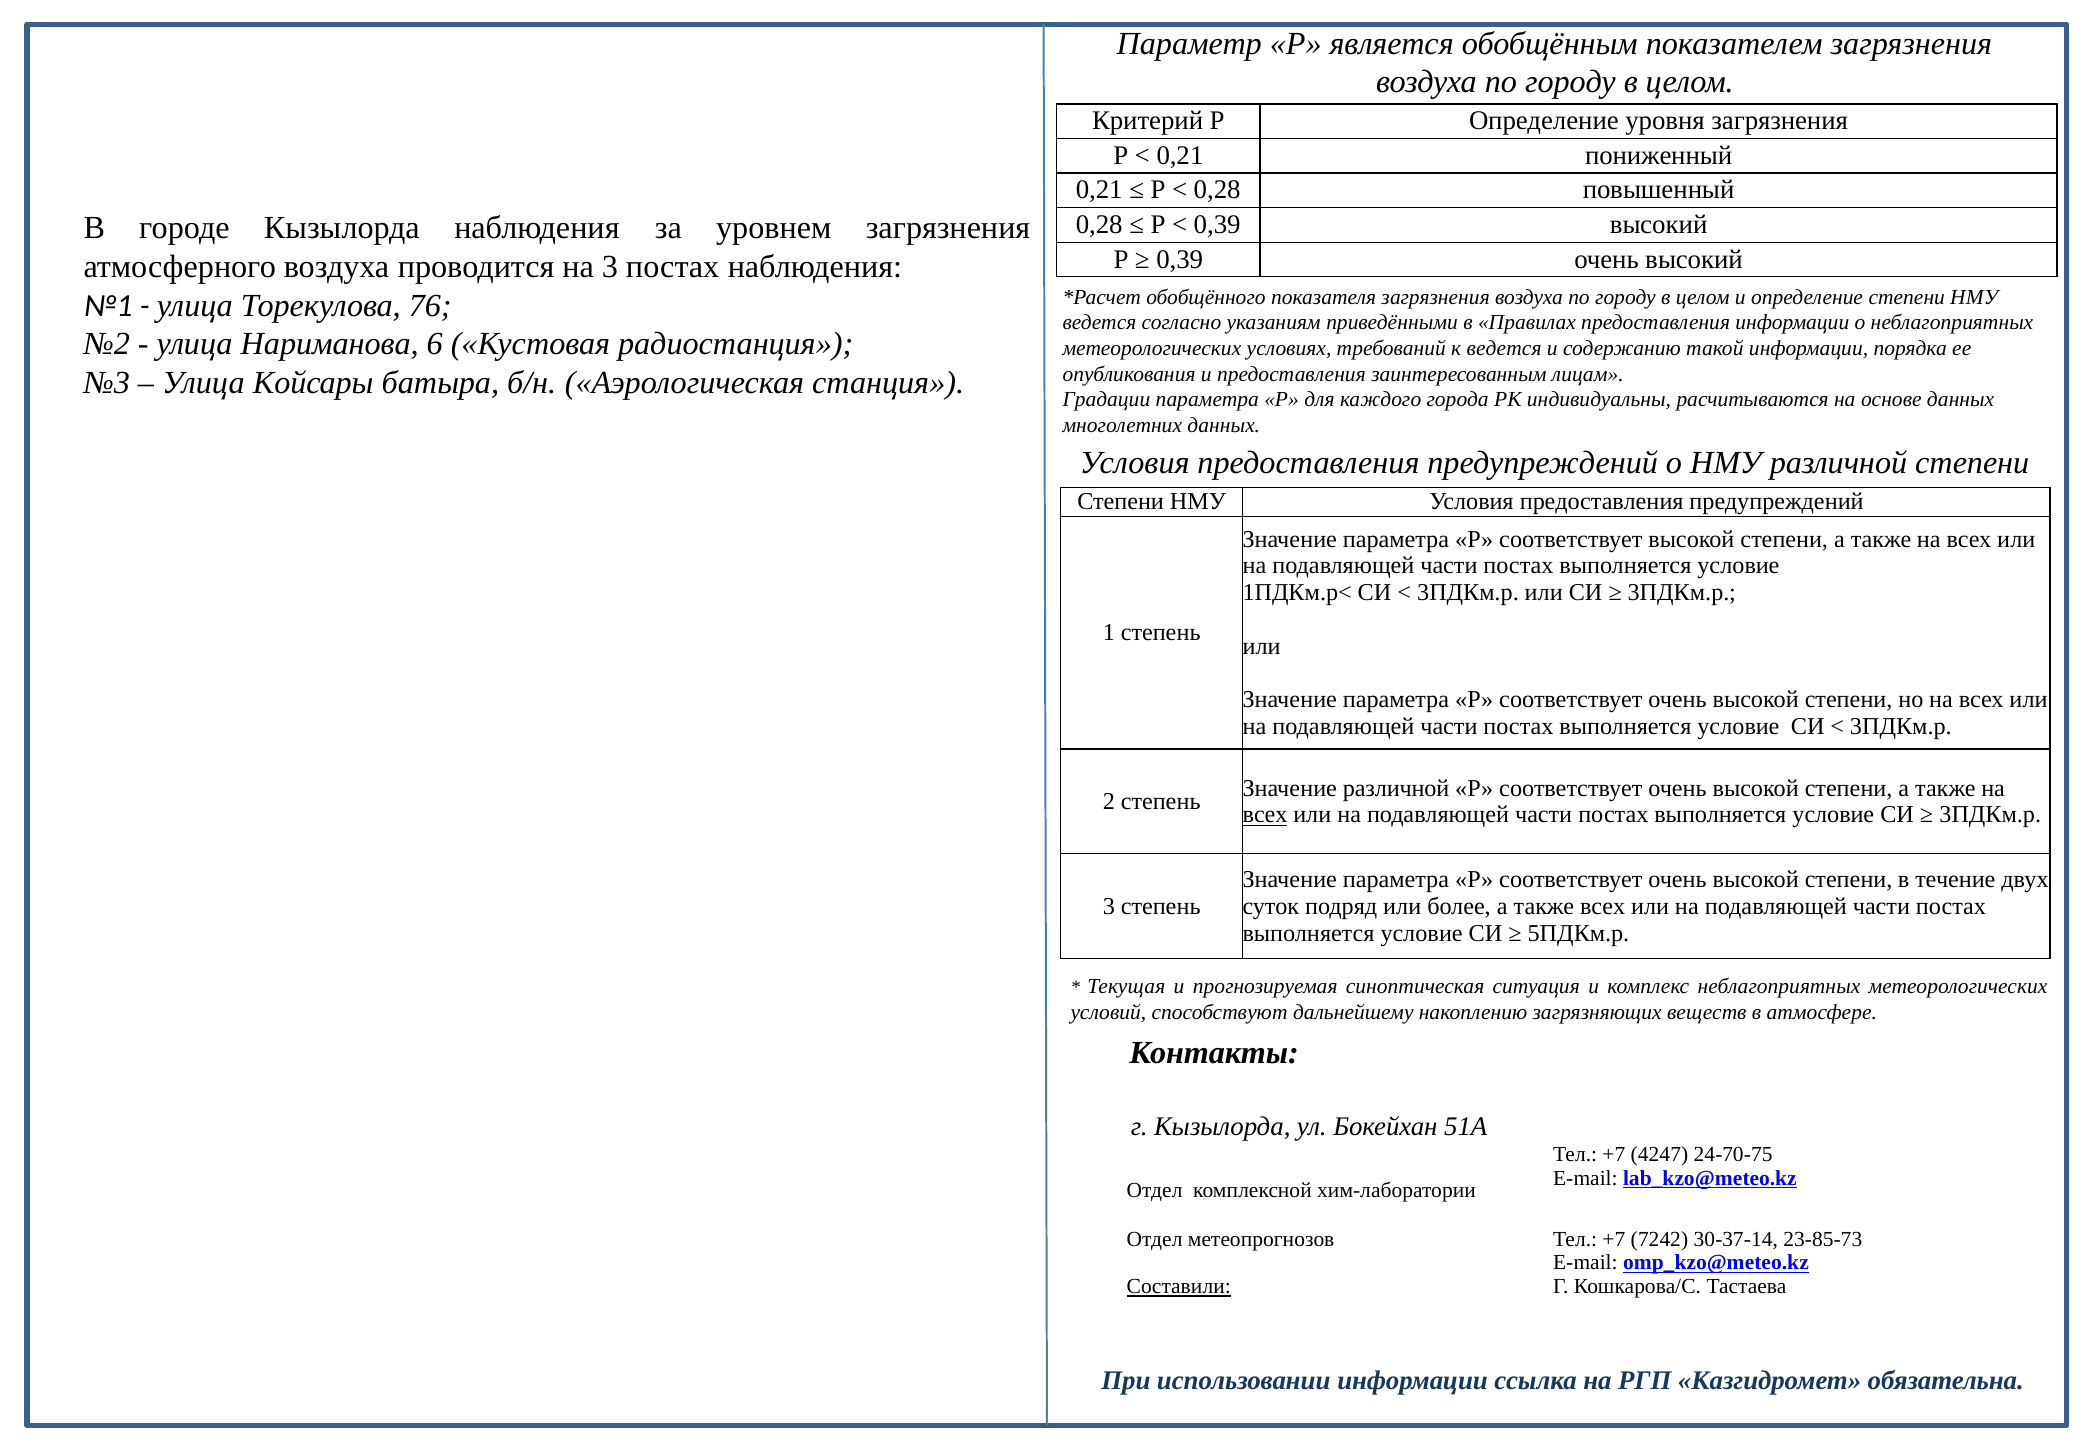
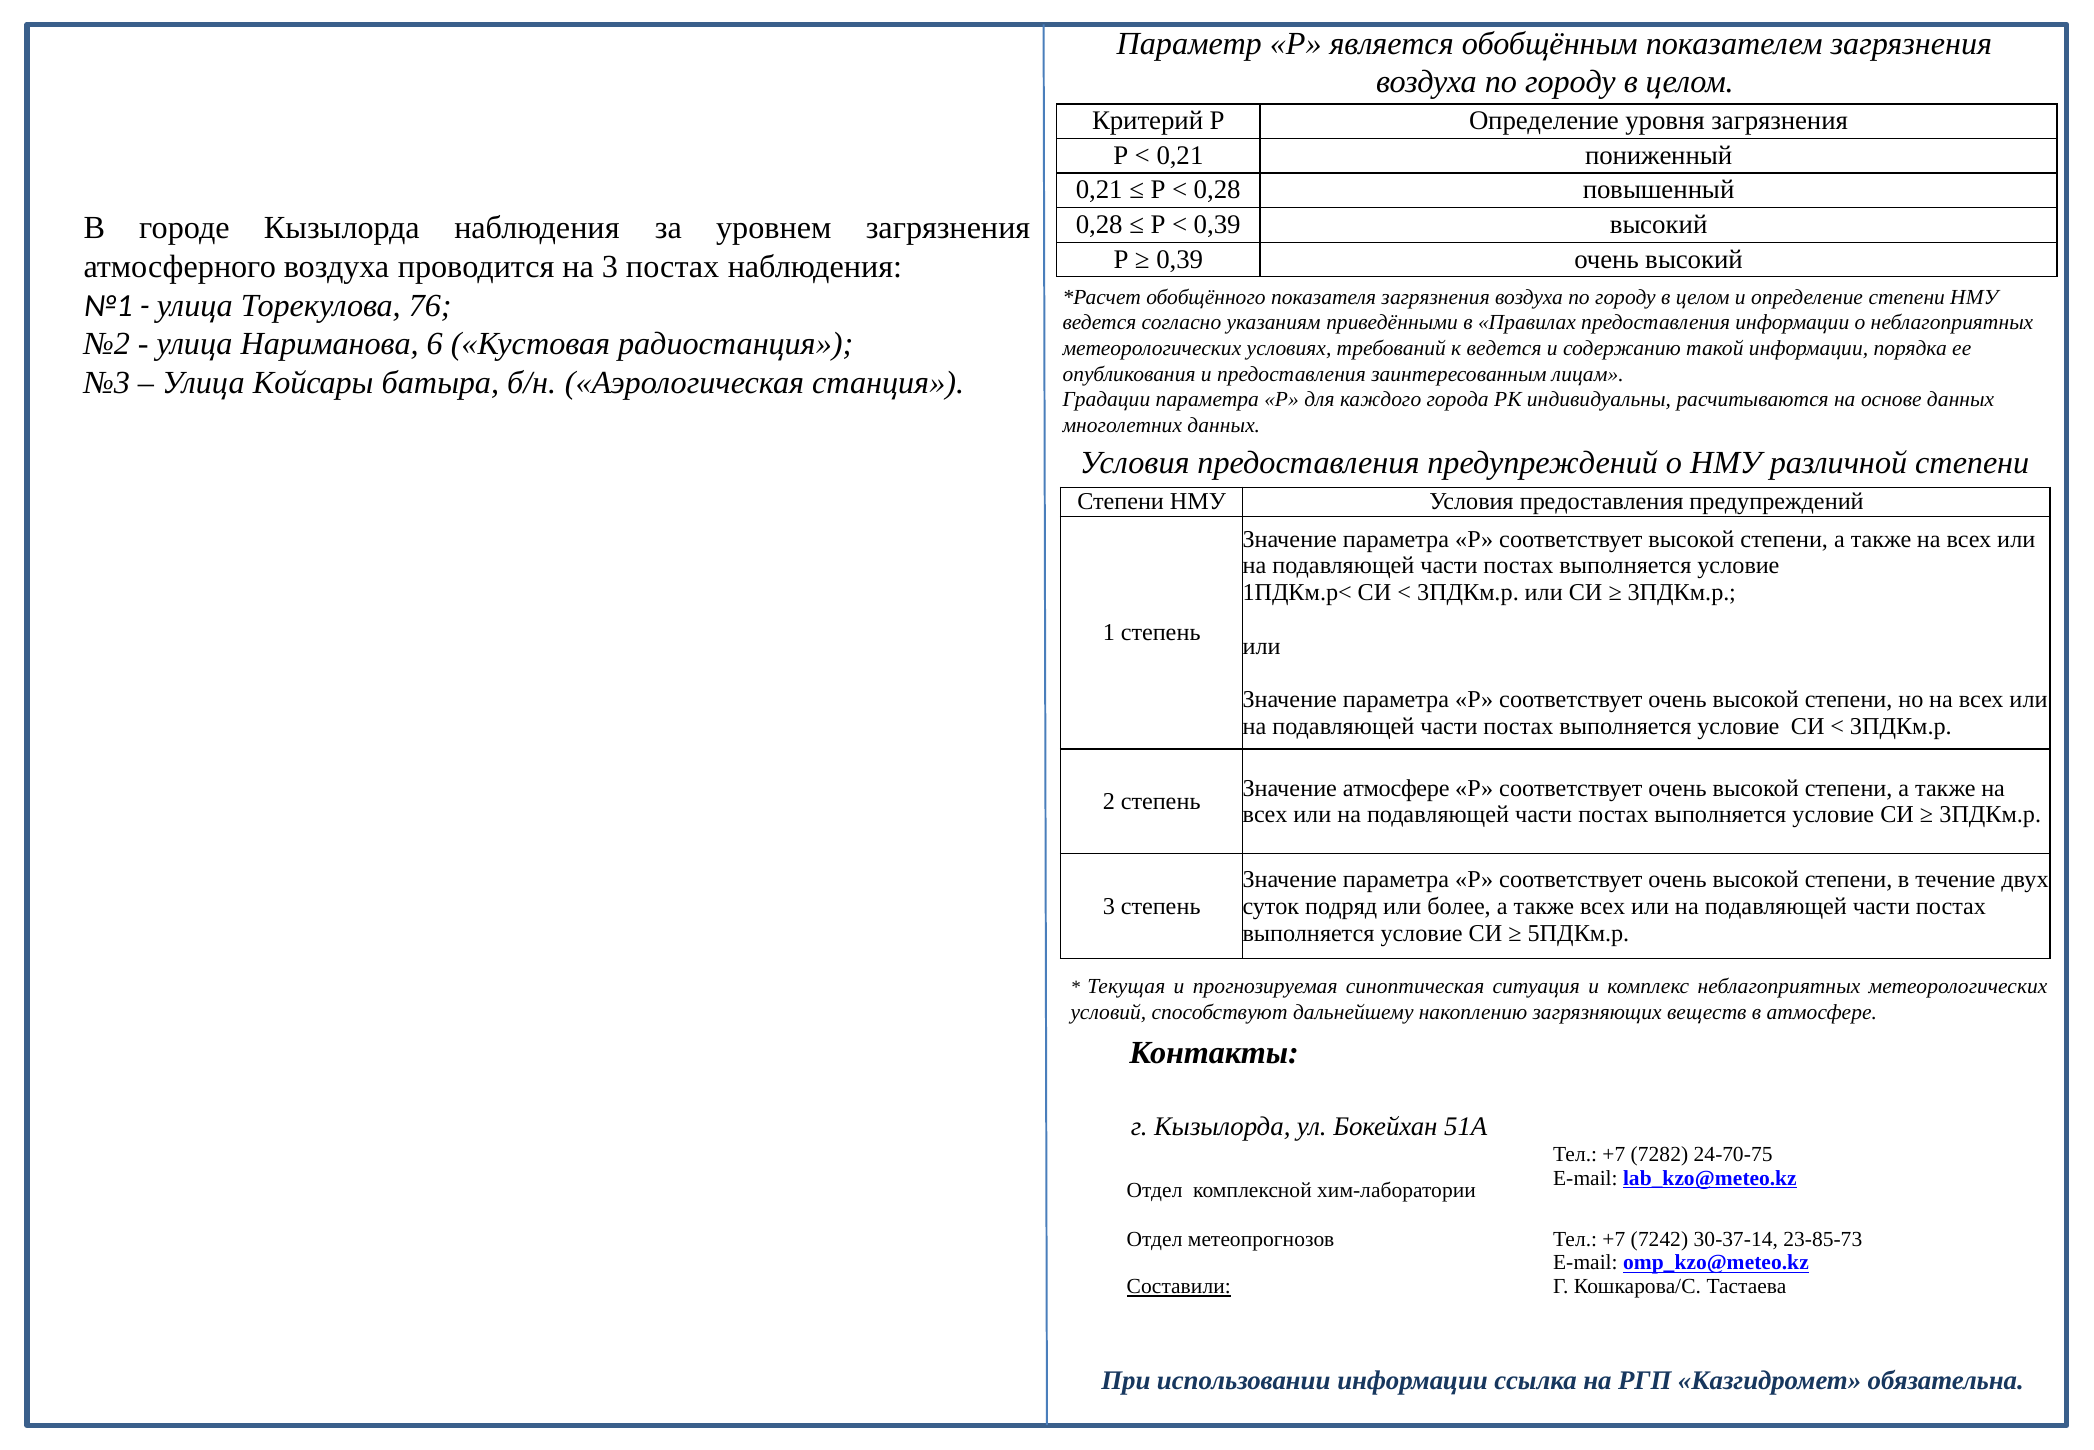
Значение различной: различной -> атмосфере (1396, 788)
всех underline: present -> none (1265, 815)
4247: 4247 -> 7282 (1659, 1154)
